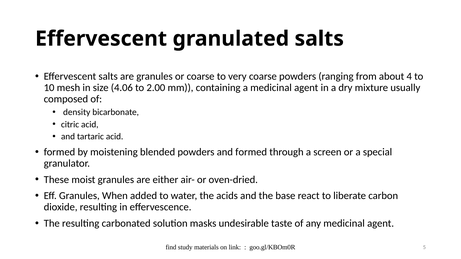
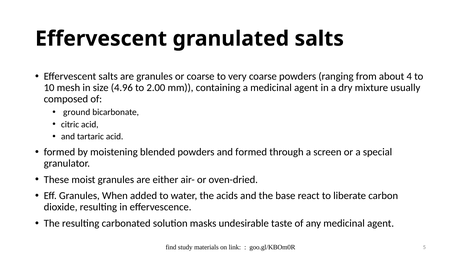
4.06: 4.06 -> 4.96 (122, 88)
density: density -> ground (77, 112)
